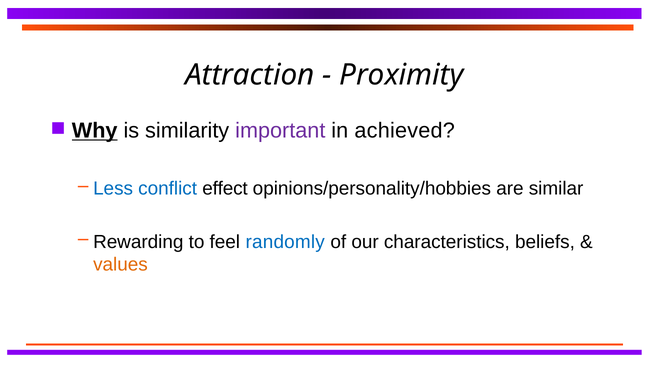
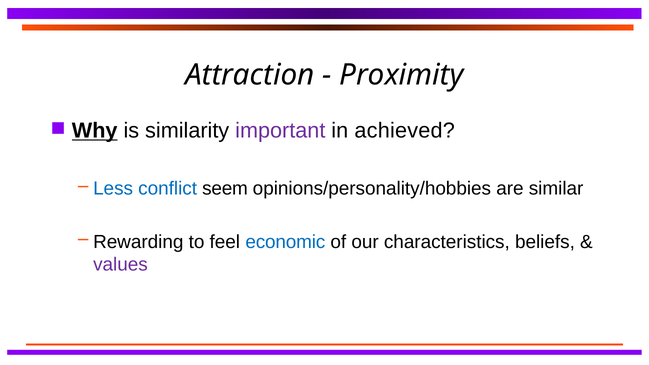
effect: effect -> seem (225, 189)
randomly: randomly -> economic (285, 242)
values colour: orange -> purple (120, 265)
